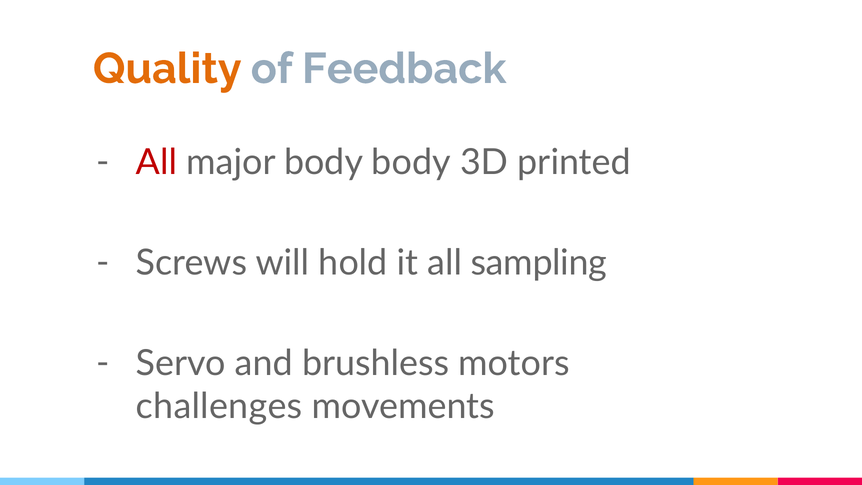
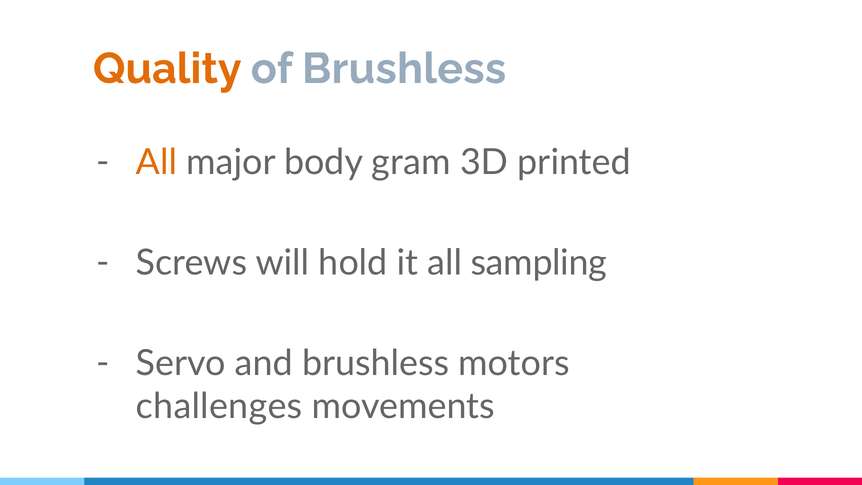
of Feedback: Feedback -> Brushless (404, 69)
All colour: red -> orange (157, 162)
body body: body -> gram (411, 162)
